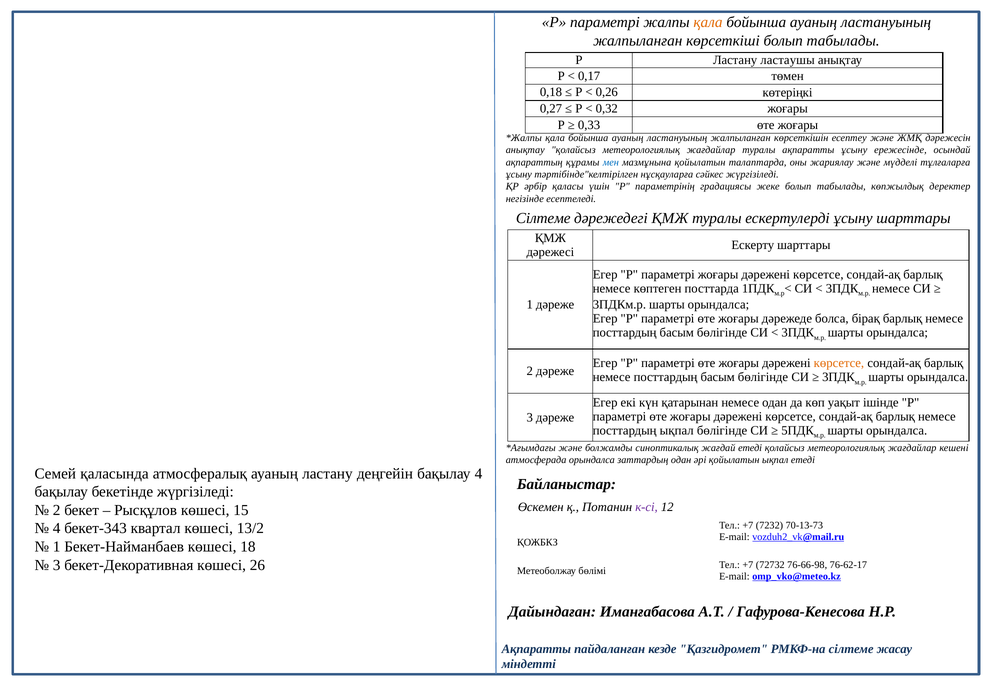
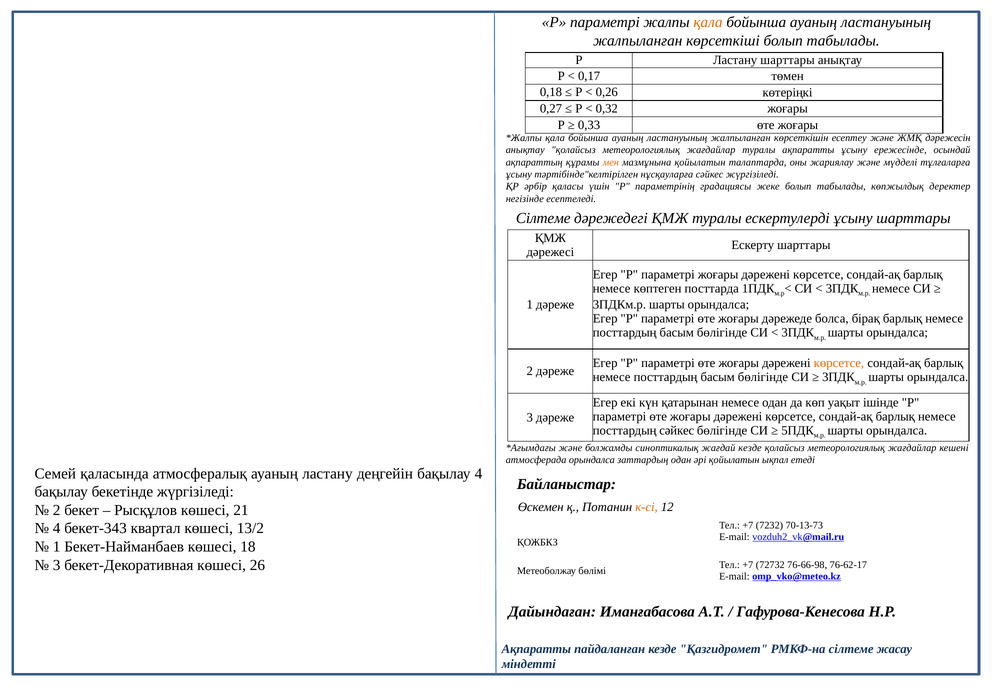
Ластану ластаушы: ластаушы -> шарттары (787, 60)
мен colour: blue -> orange (611, 162)
посттардың ықпал: ықпал -> сәйкес (677, 431)
жағдай етеді: етеді -> кезде (750, 448)
к-сі colour: purple -> orange (647, 507)
15: 15 -> 21 (241, 511)
